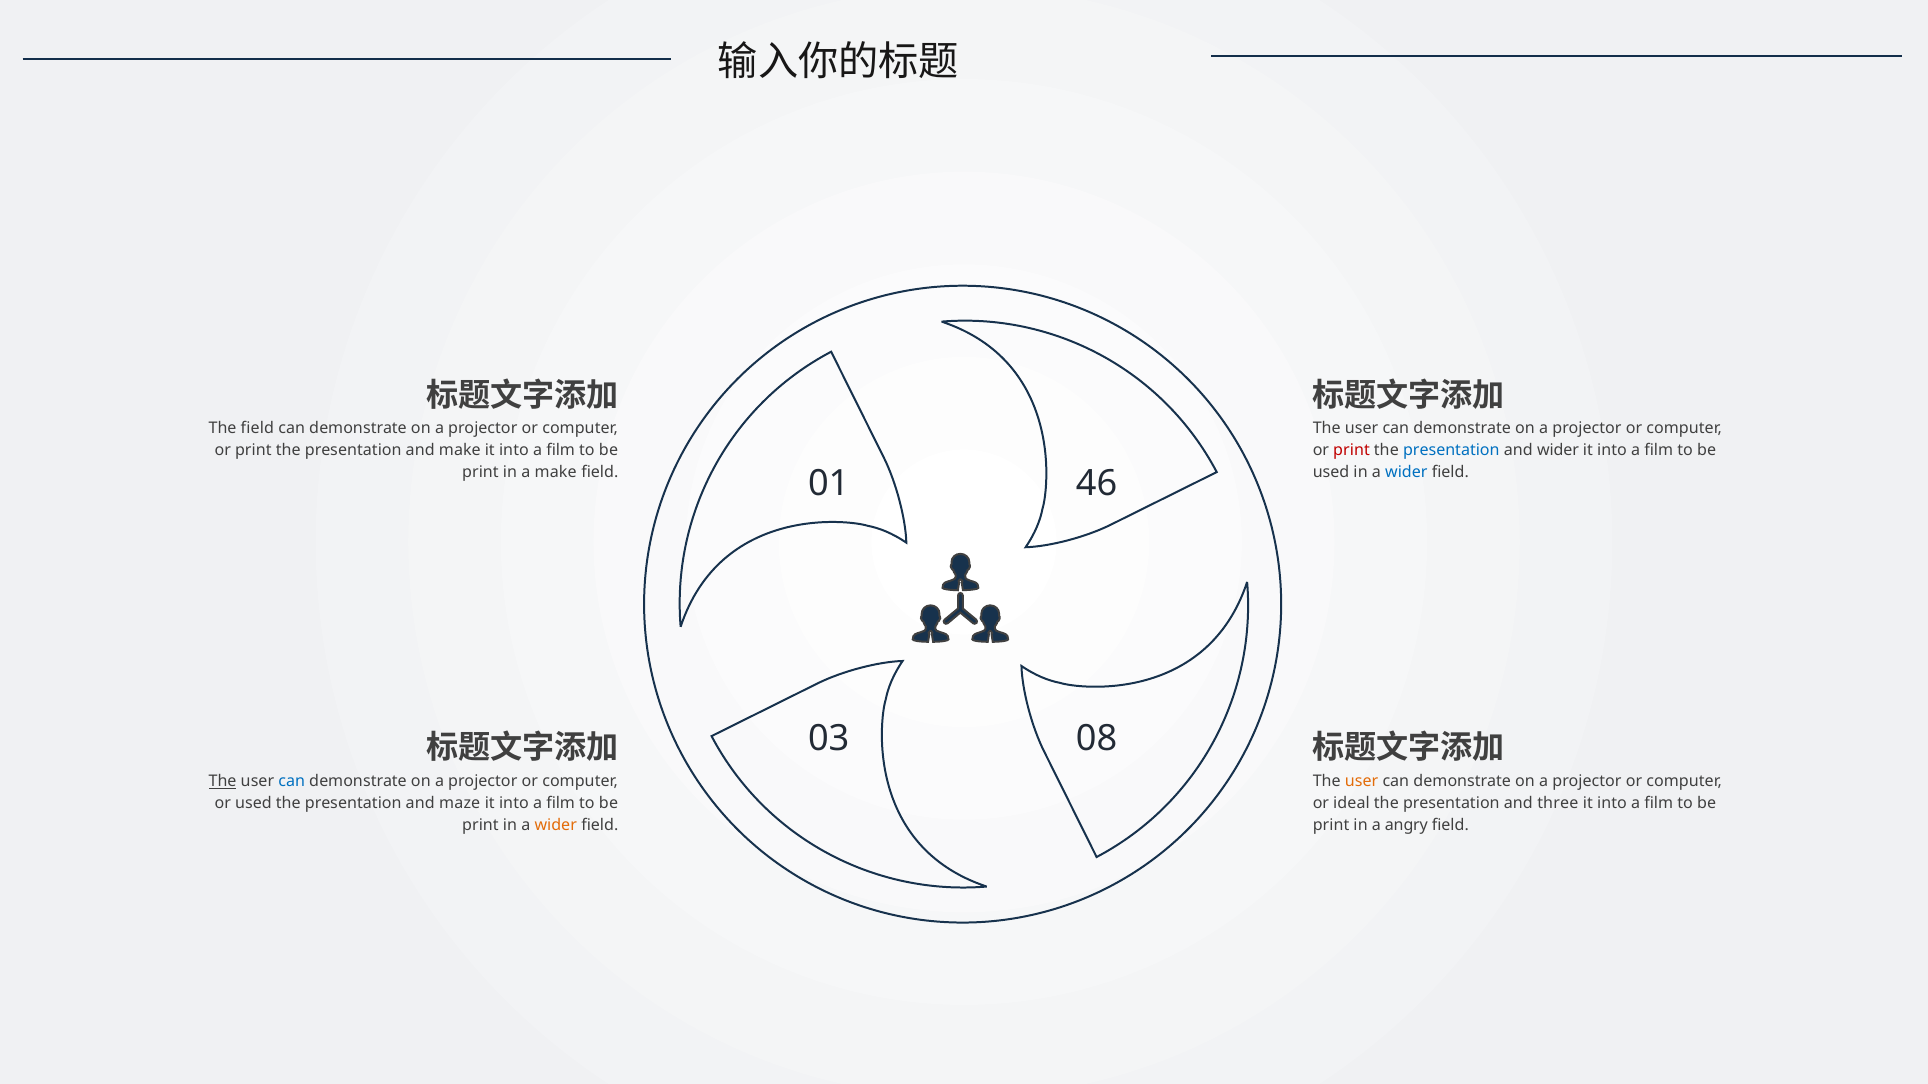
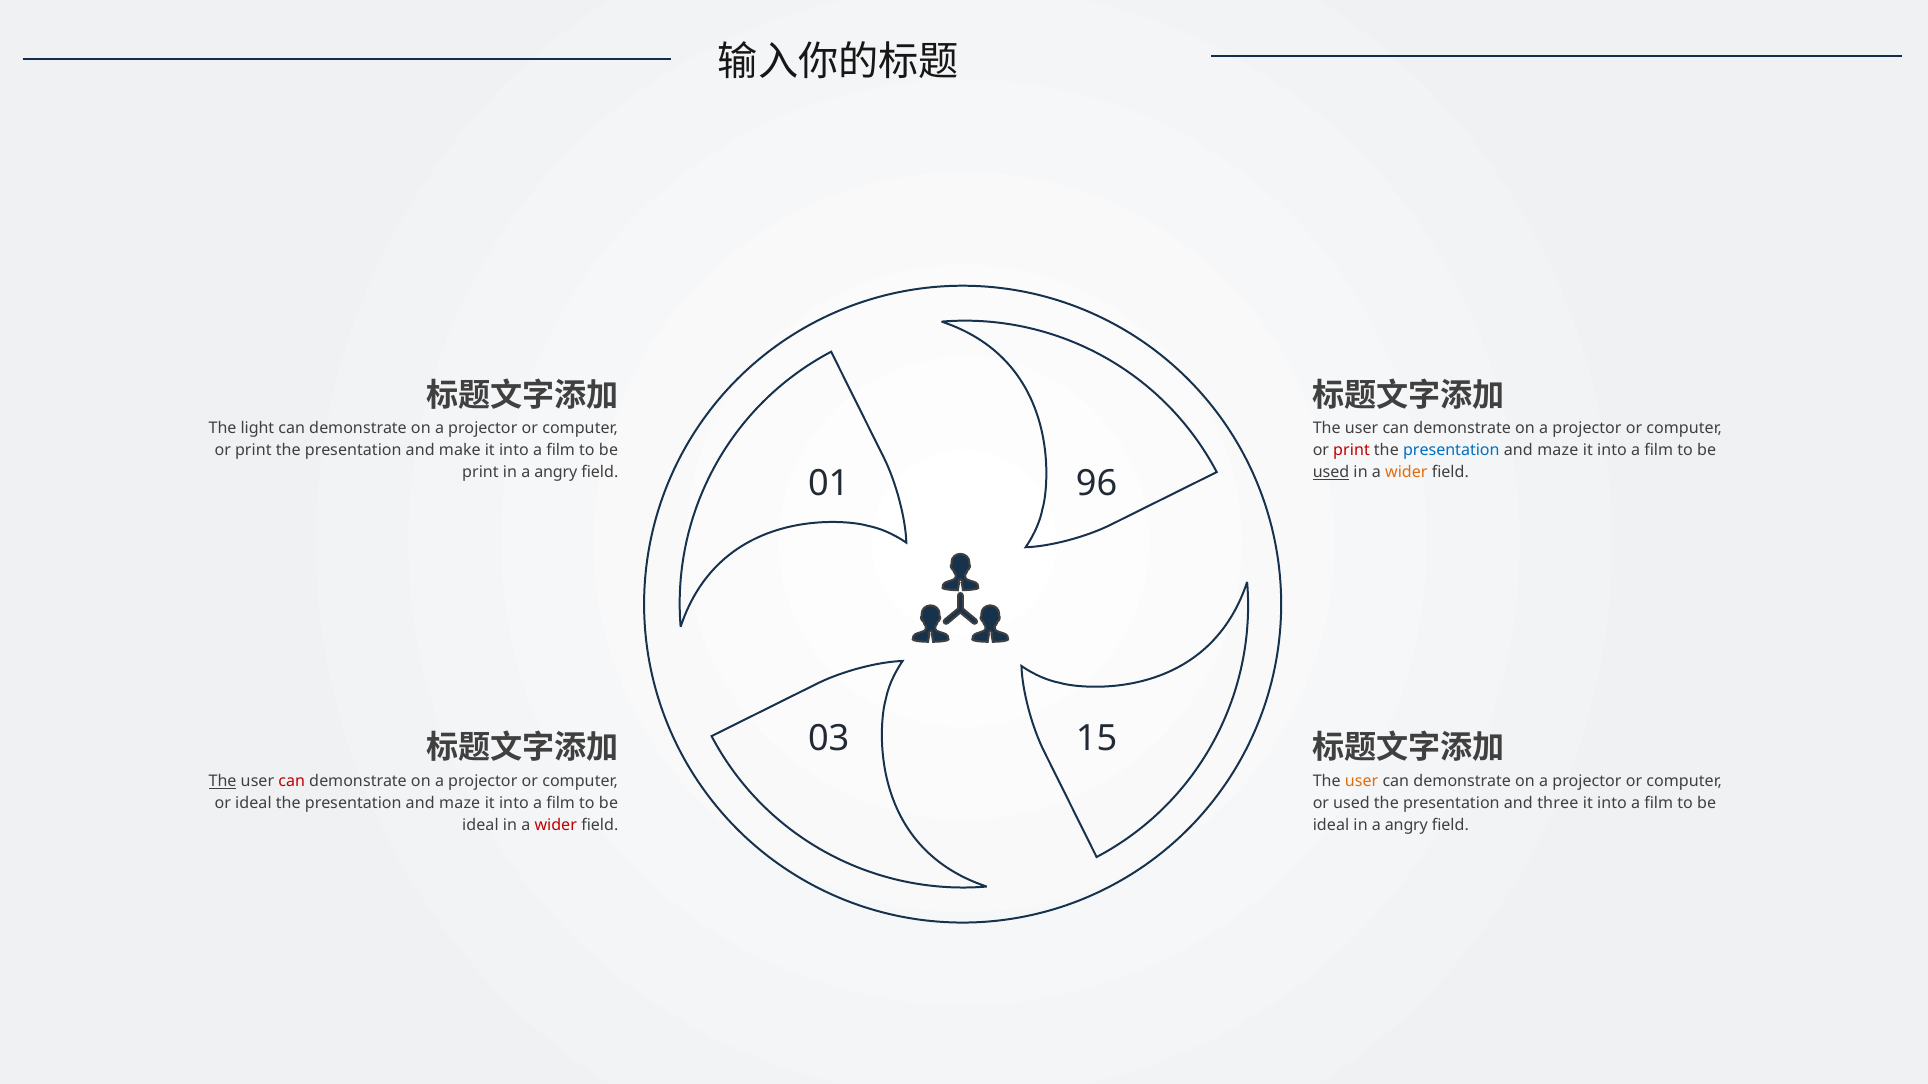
The field: field -> light (257, 429)
wider: wider -> maze (1558, 451)
make: make -> angry (556, 473)
used underline: none -> present (1331, 473)
wider colour: blue -> orange (1406, 473)
46: 46 -> 96 (1097, 484)
08: 08 -> 15 (1097, 739)
can colour: blue -> red (292, 782)
or used: used -> ideal (253, 804)
or ideal: ideal -> used (1352, 804)
print: print -> ideal (480, 826)
wider colour: orange -> red (556, 826)
print: print -> ideal (1331, 826)
